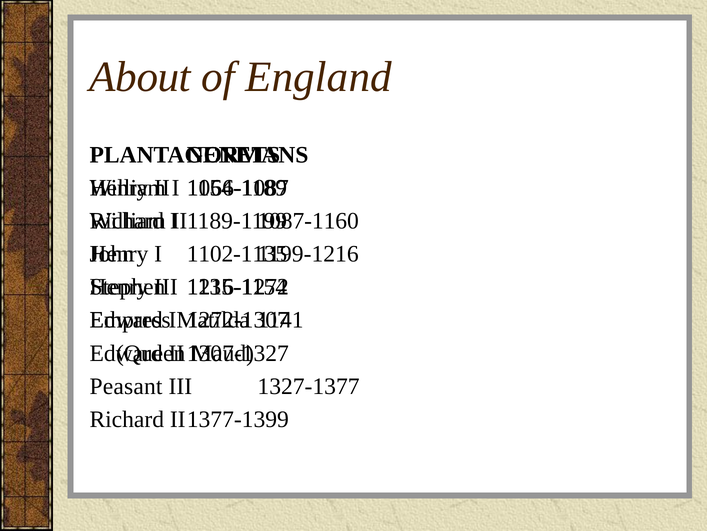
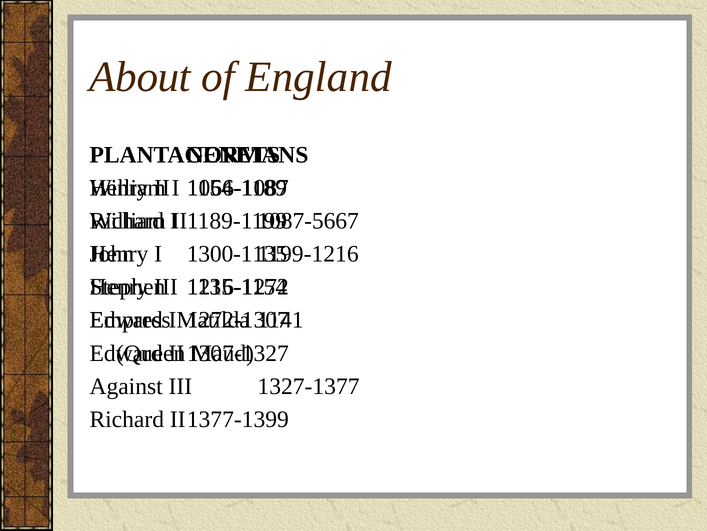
1087-1160: 1087-1160 -> 1087-5667 (308, 221)
1102-1135: 1102-1135 -> 1300-1135 (237, 254)
Peasant: Peasant -> Against (126, 386)
